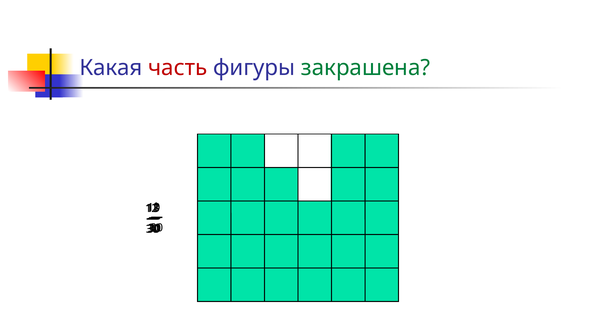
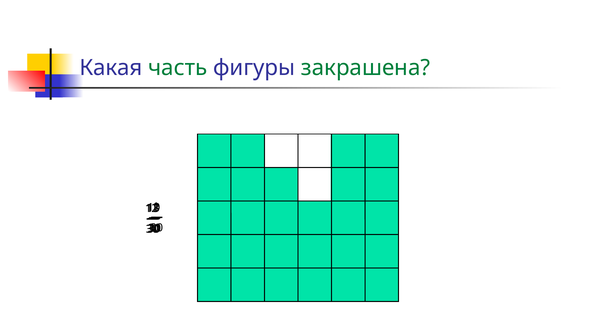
часть colour: red -> green (178, 68)
